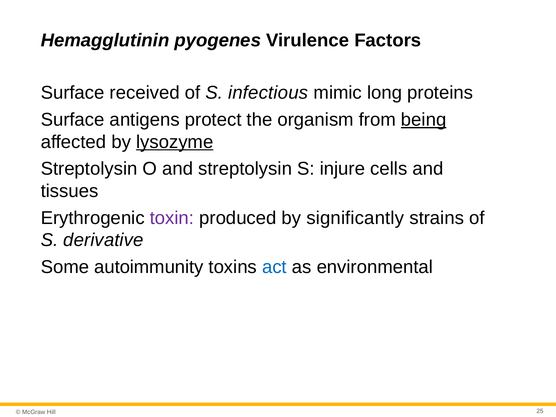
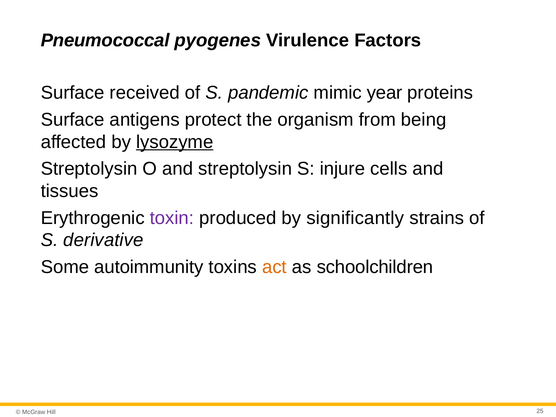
Hemagglutinin: Hemagglutinin -> Pneumococcal (105, 40)
infectious: infectious -> pandemic (268, 93)
long: long -> year (385, 93)
being underline: present -> none (424, 120)
act colour: blue -> orange (274, 267)
environmental: environmental -> schoolchildren (375, 267)
